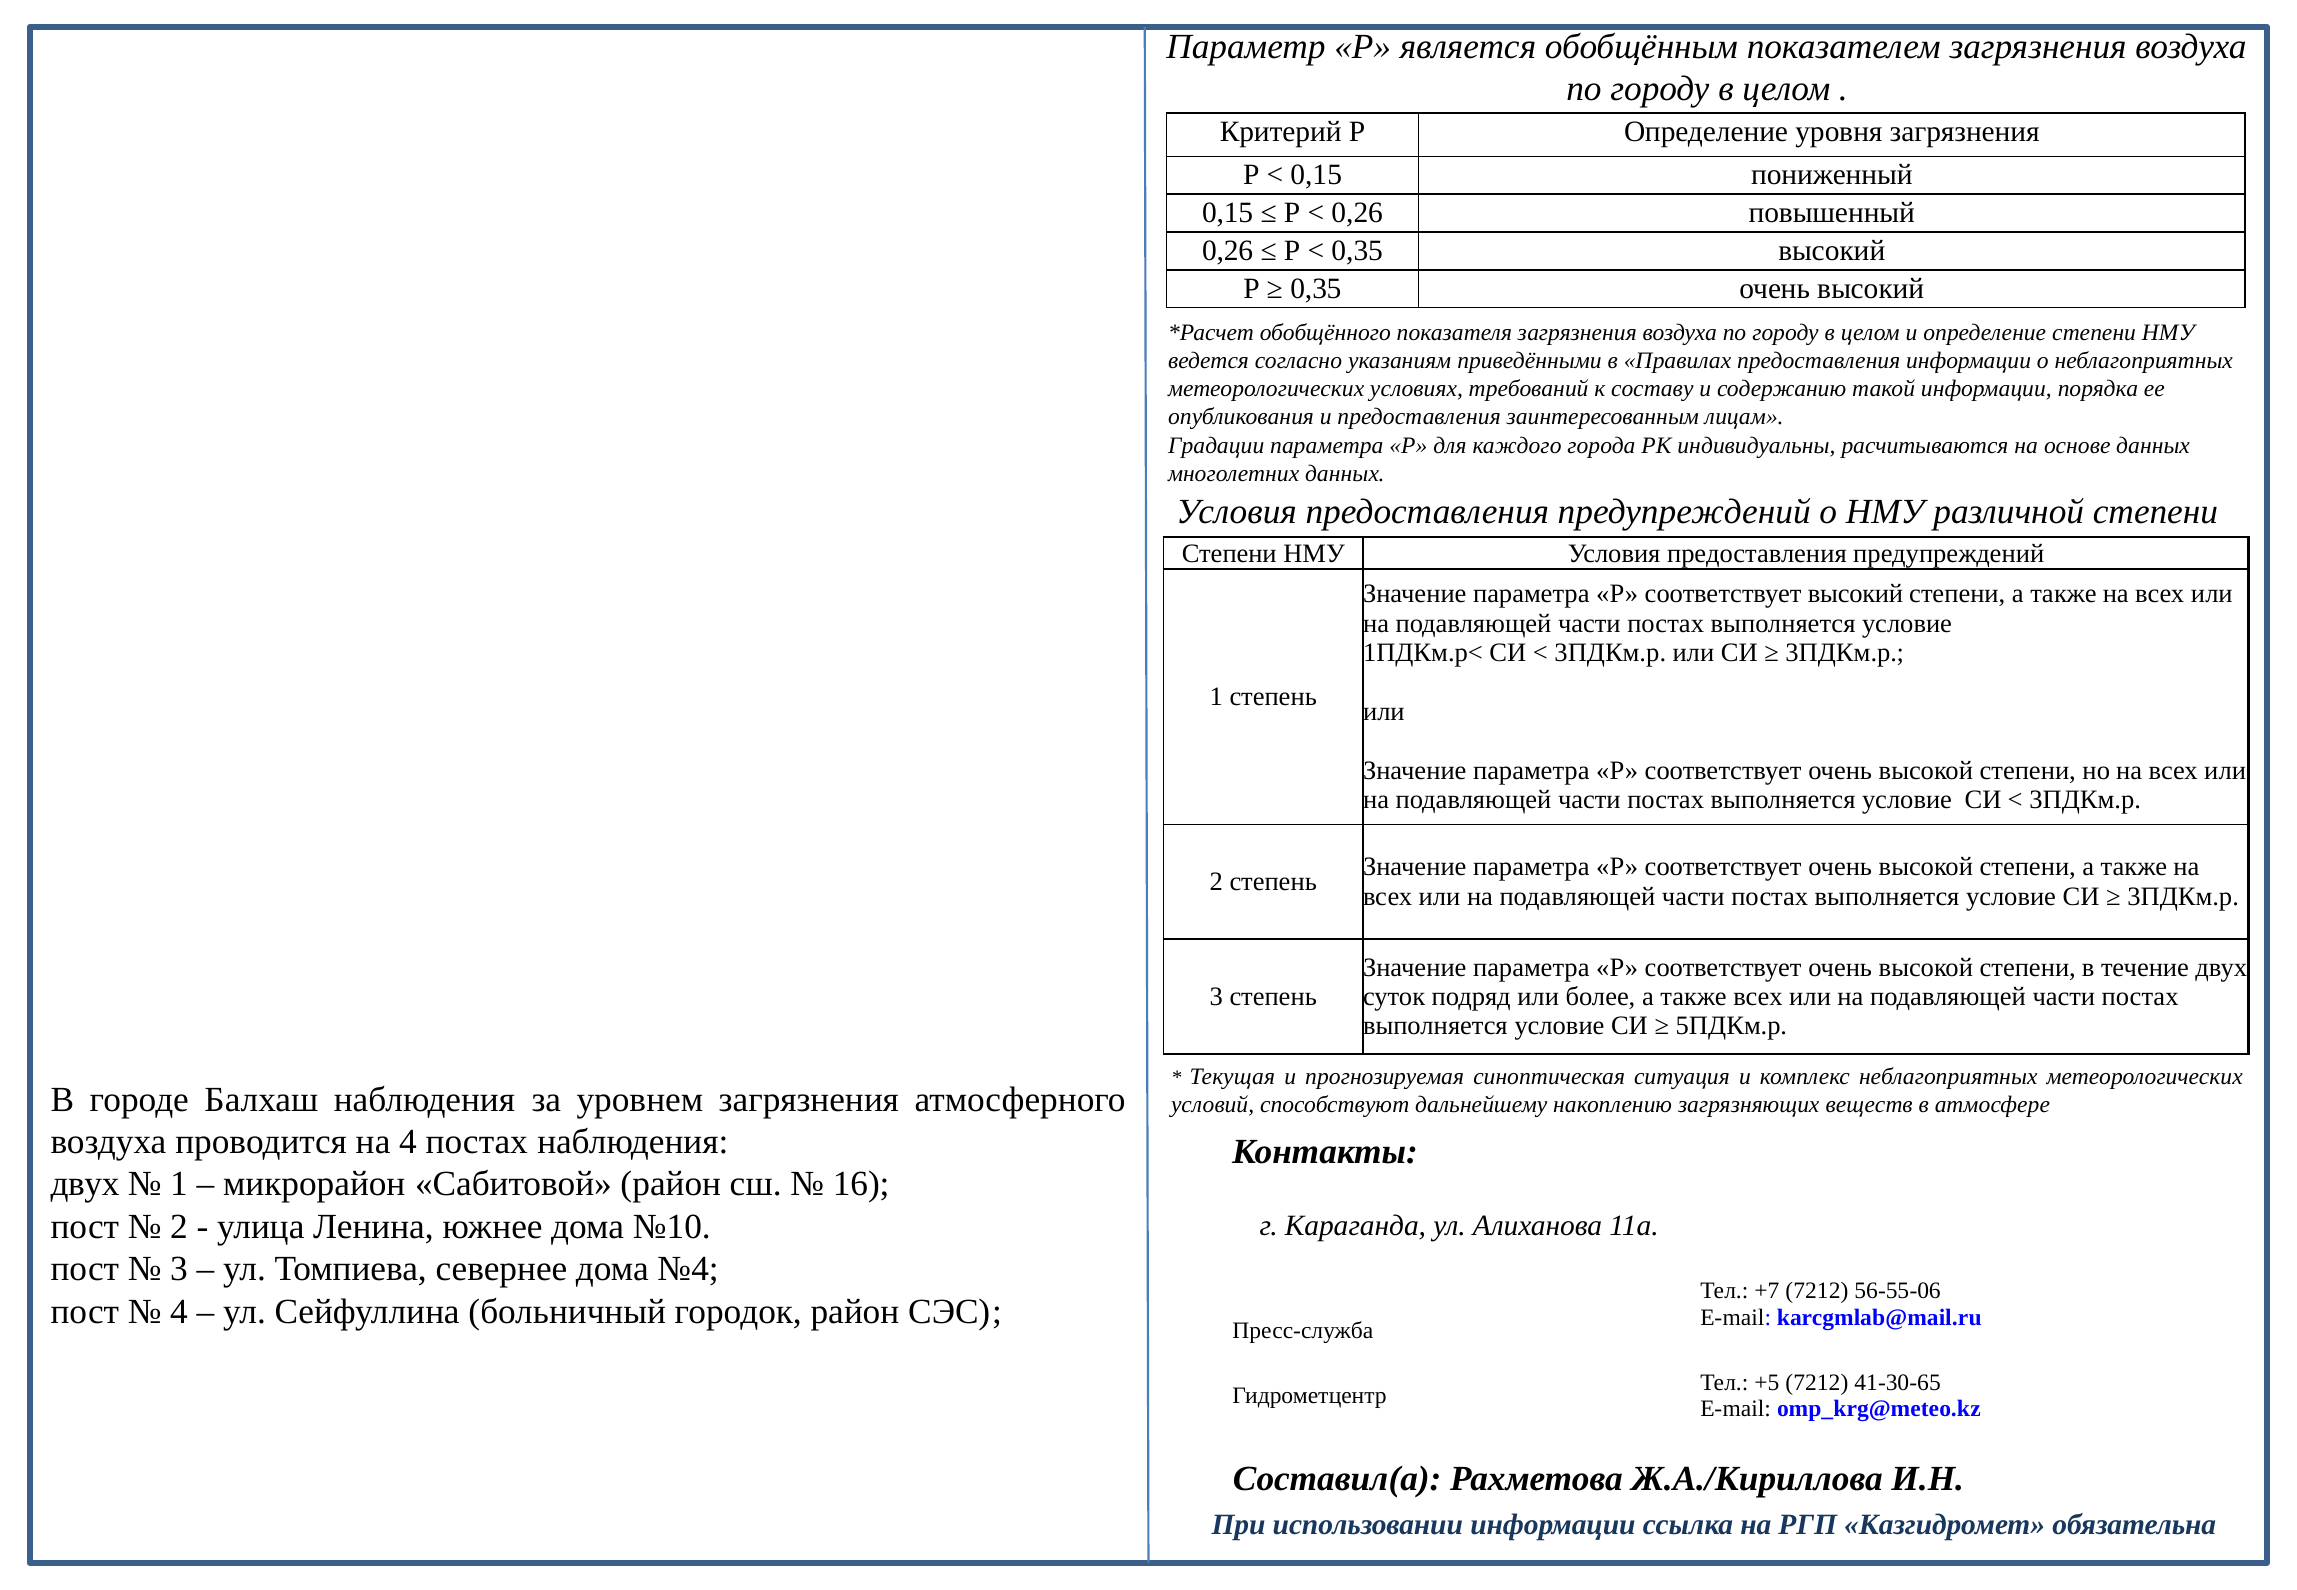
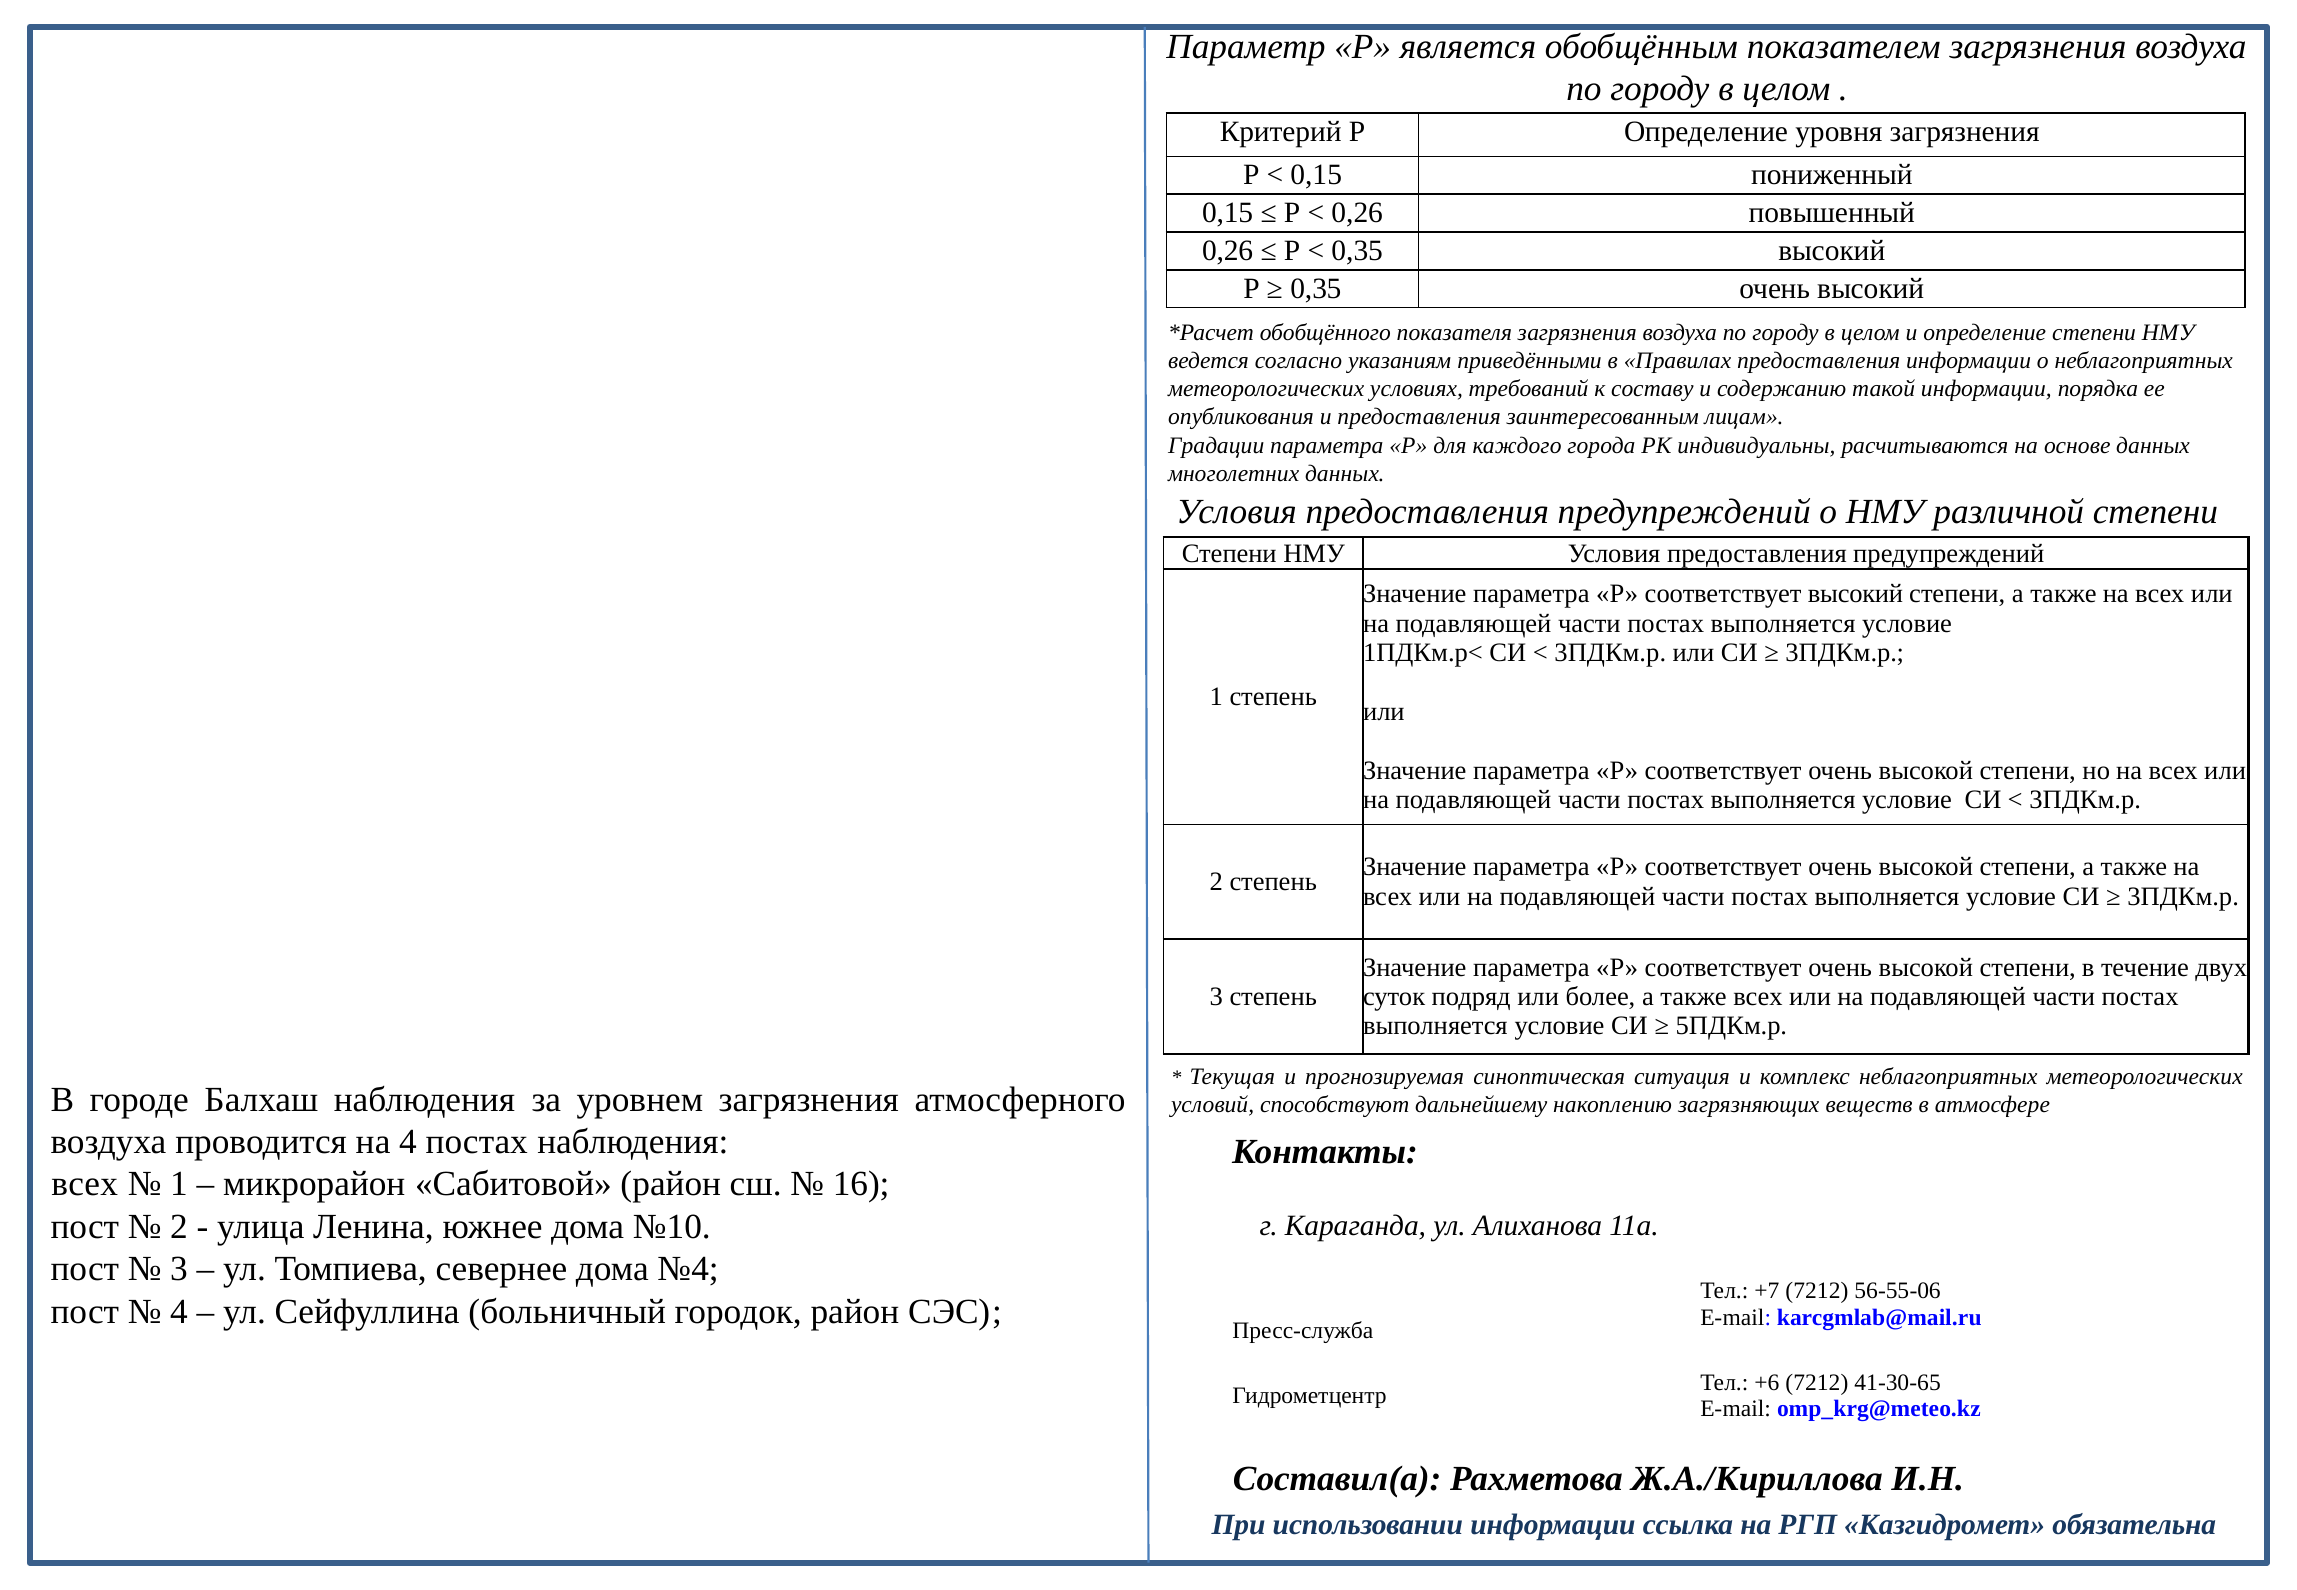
двух: двух -> всех (85, 1184)
+5: +5 -> +6 (1767, 1383)
